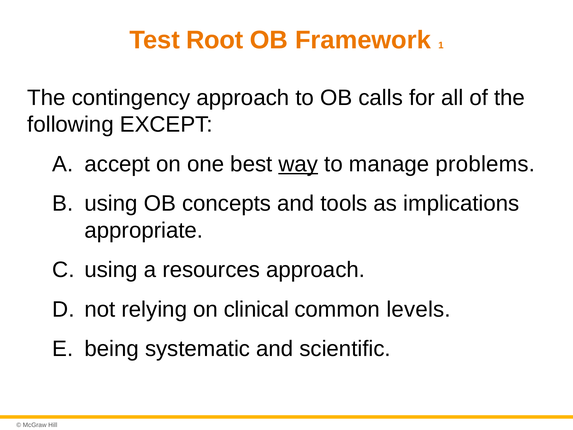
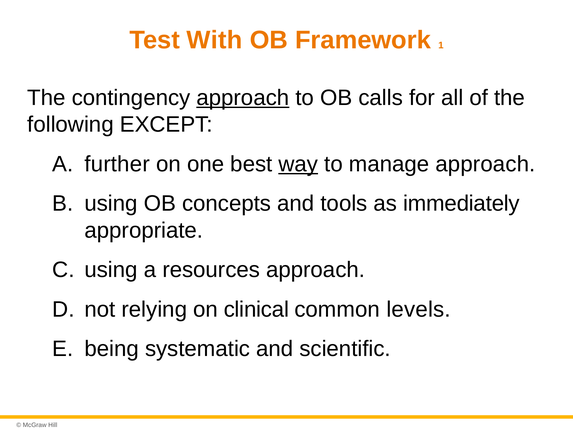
Root: Root -> With (215, 40)
approach underline: none -> present (243, 98)
accept: accept -> further (117, 164)
manage problems: problems -> approach (485, 164)
implications: implications -> immediately (461, 204)
